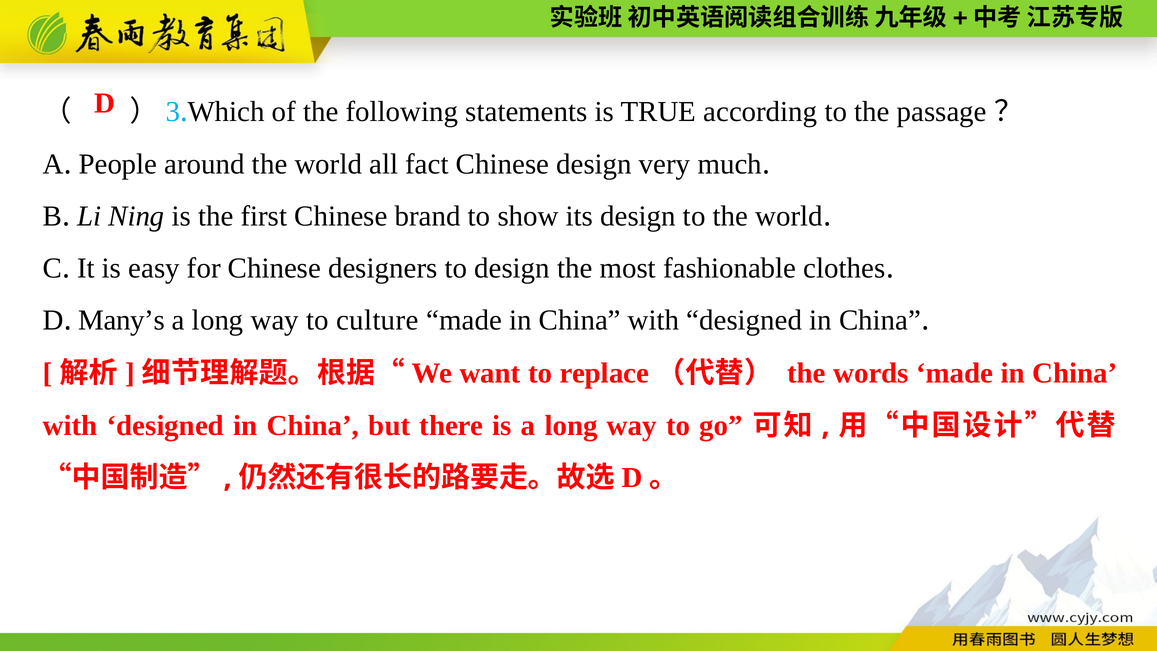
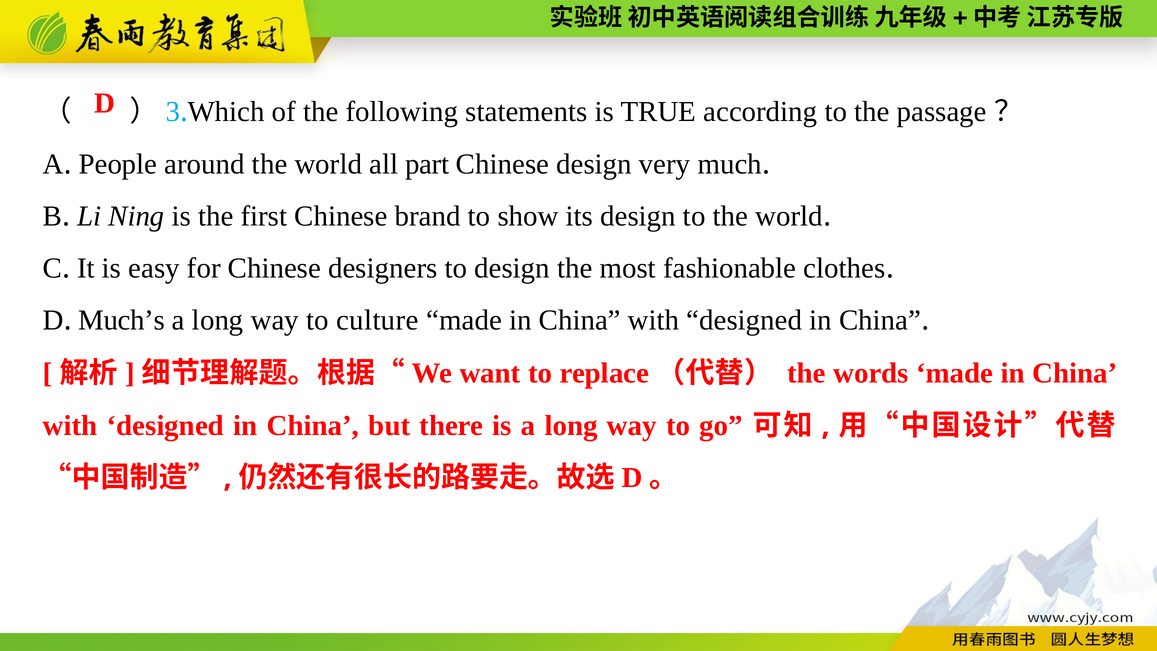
fact: fact -> part (427, 164)
Many’s: Many’s -> Much’s (122, 320)
